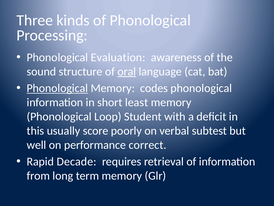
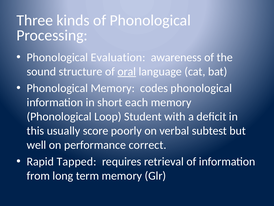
Phonological underline: present -> none (57, 88)
least: least -> each (137, 102)
Decade: Decade -> Tapped (77, 161)
